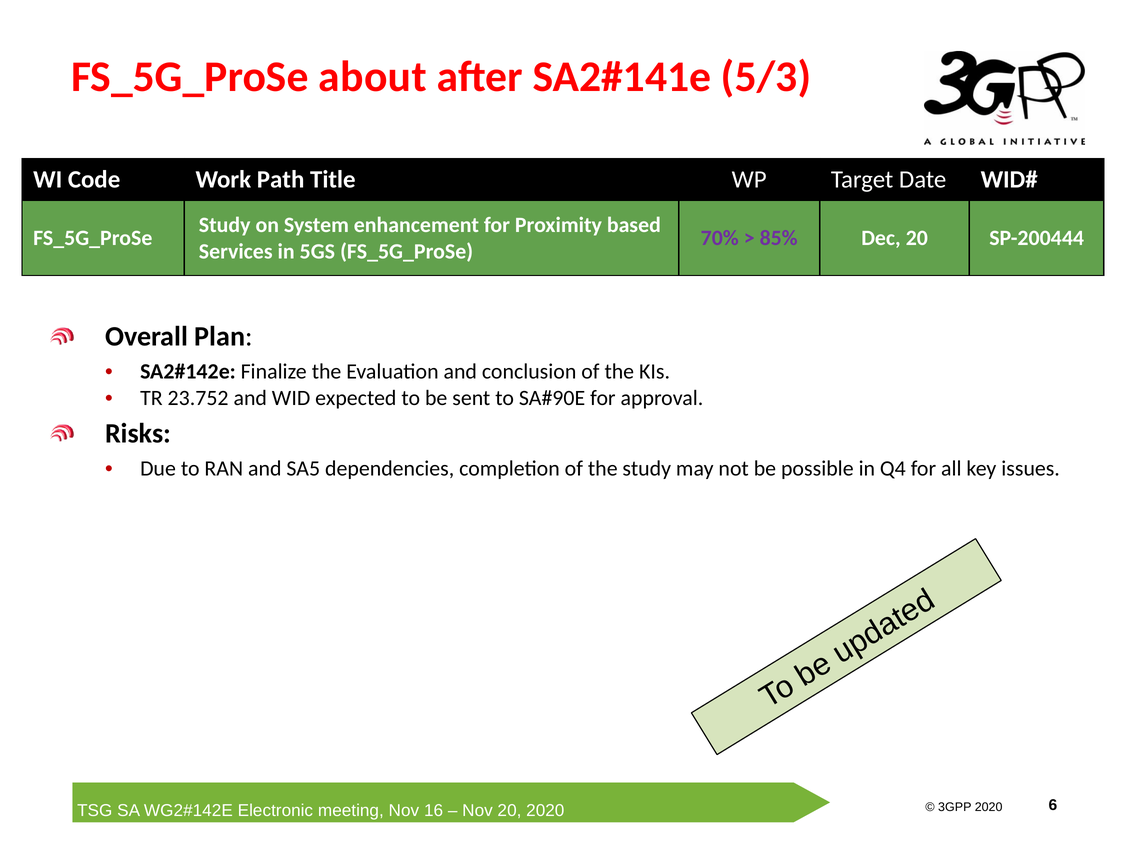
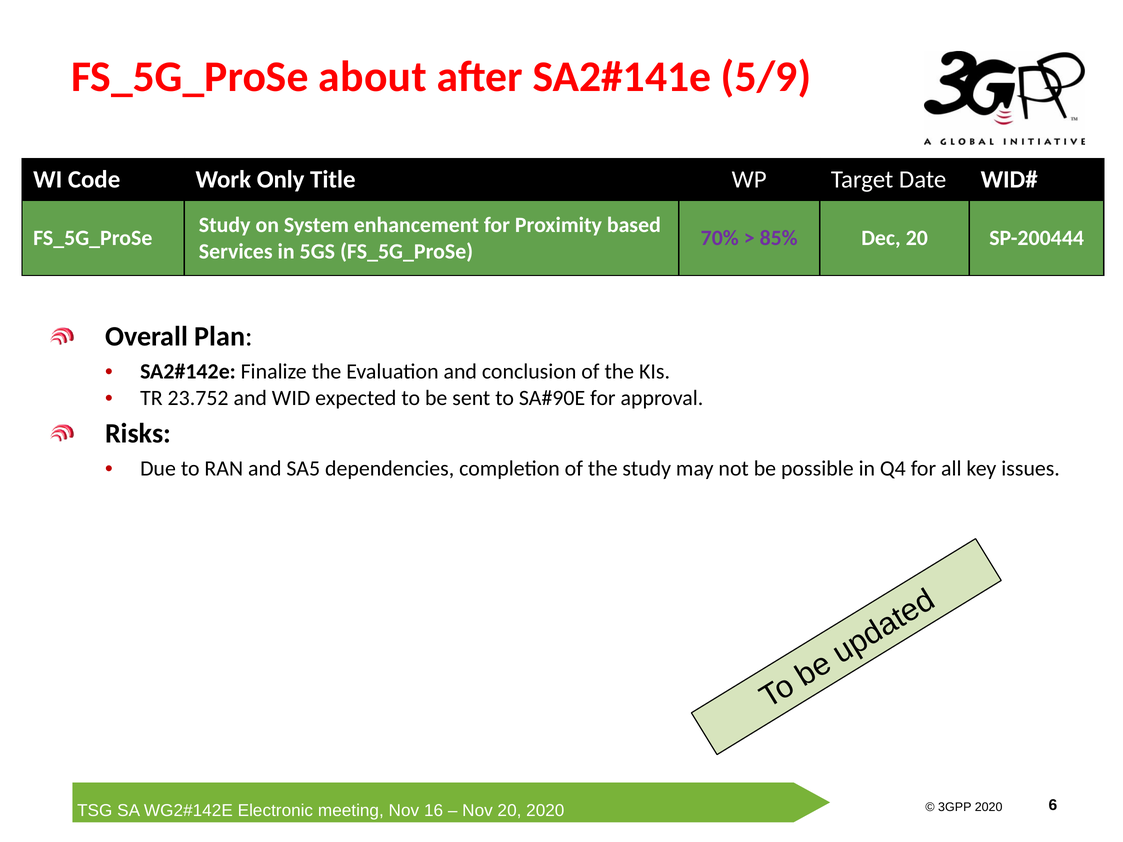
5/3: 5/3 -> 5/9 (766, 77)
Path: Path -> Only (281, 180)
